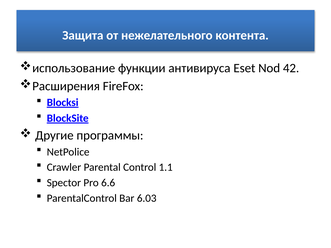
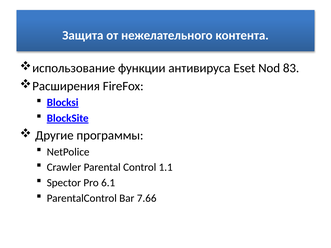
42: 42 -> 83 (291, 68)
6.6: 6.6 -> 6.1 (108, 183)
6.03: 6.03 -> 7.66 (147, 198)
